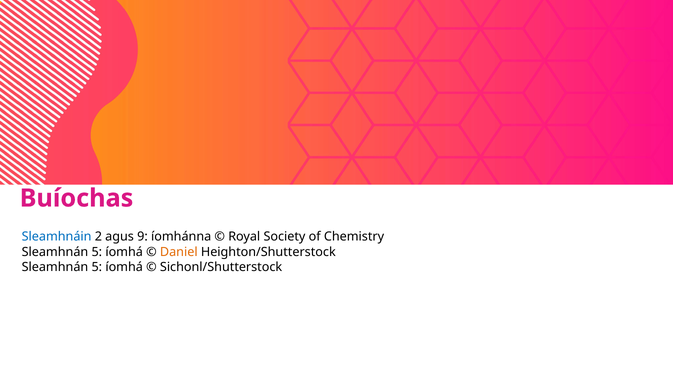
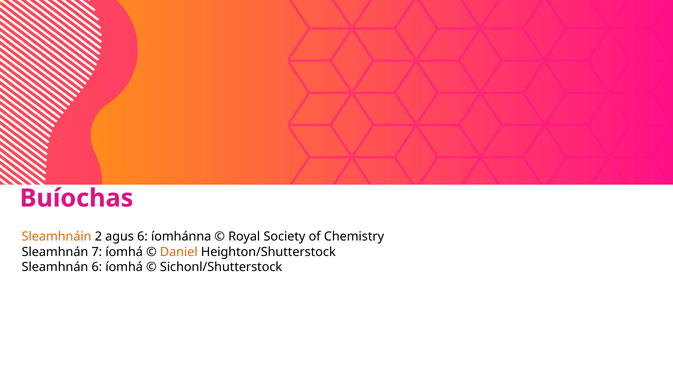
Sleamhnáin colour: blue -> orange (57, 237)
agus 9: 9 -> 6 (142, 237)
5: 5 -> 7 (97, 252)
5: 5 -> 6 (97, 267)
